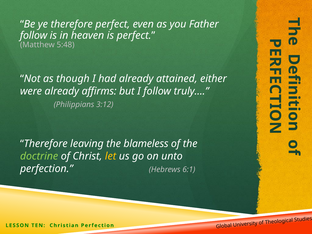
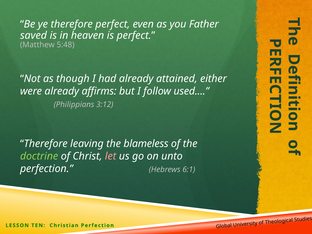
follow: follow -> saved (33, 35)
truly…: truly… -> used… (191, 91)
let colour: yellow -> pink (111, 156)
